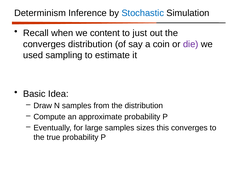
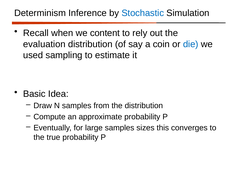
just: just -> rely (140, 33)
converges: converges -> evaluation (44, 44)
die colour: purple -> blue (191, 44)
